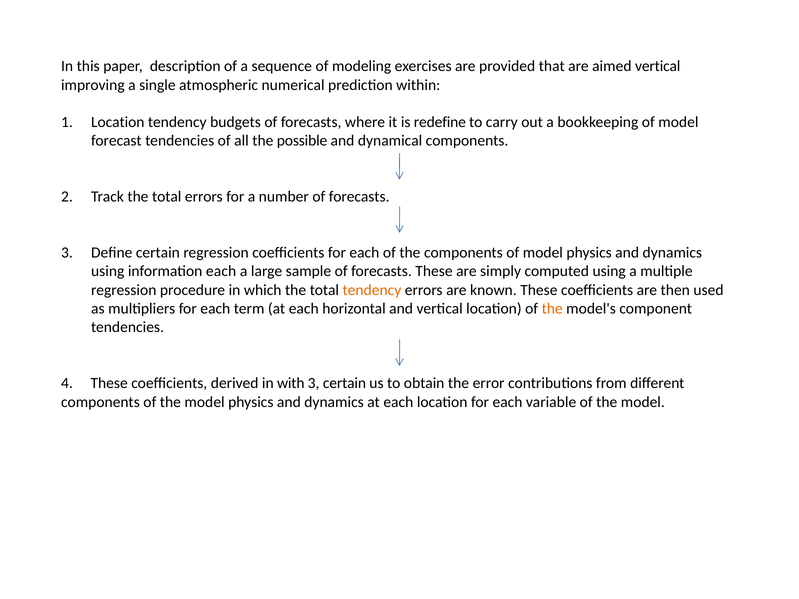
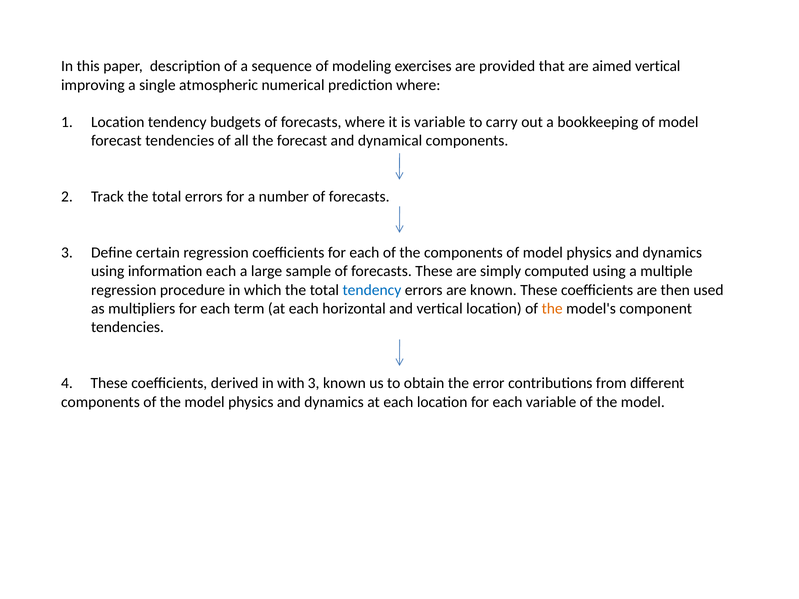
prediction within: within -> where (418, 85)
is redefine: redefine -> variable (440, 122)
the possible: possible -> forecast (302, 141)
tendency colour: orange -> blue (372, 290)
3 certain: certain -> known (344, 383)
